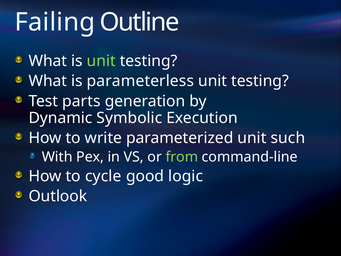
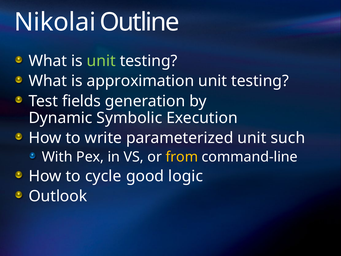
Failing: Failing -> Nikolai (55, 22)
parameterless: parameterless -> approximation (140, 81)
parts: parts -> fields (81, 101)
from colour: light green -> yellow (182, 157)
